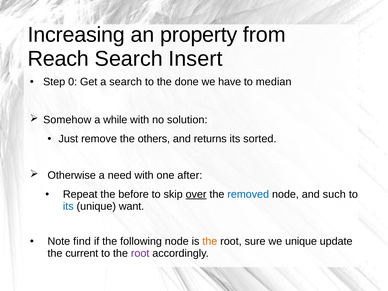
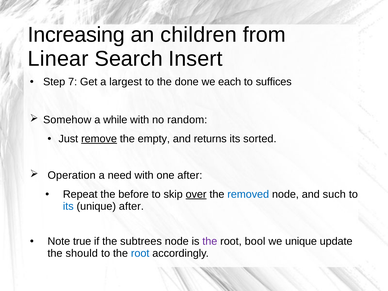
property: property -> children (199, 35)
Reach: Reach -> Linear (58, 59)
0: 0 -> 7 (73, 82)
a search: search -> largest (126, 82)
have: have -> each (230, 82)
median: median -> suffices (274, 82)
solution: solution -> random (187, 120)
remove underline: none -> present (99, 139)
others: others -> empty (154, 139)
Otherwise: Otherwise -> Operation (72, 175)
unique want: want -> after (131, 206)
find: find -> true (82, 241)
following: following -> subtrees (141, 241)
the colour: orange -> purple (210, 241)
sure: sure -> bool (255, 241)
current: current -> should (82, 253)
root colour: purple -> blue (140, 253)
